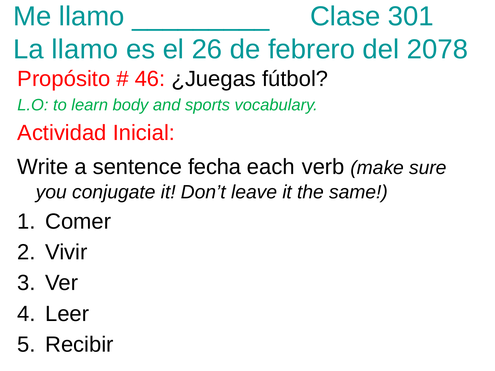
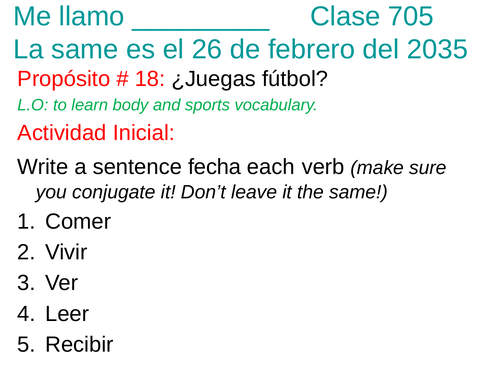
301: 301 -> 705 (411, 16)
La llamo: llamo -> same (85, 49)
2078: 2078 -> 2035 (437, 49)
46: 46 -> 18 (150, 79)
